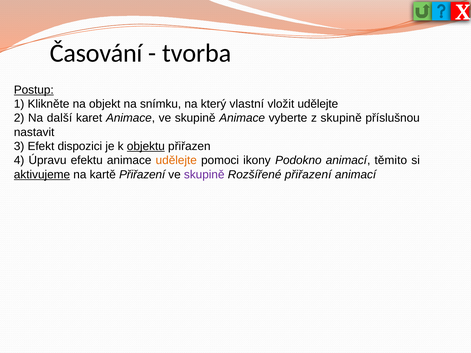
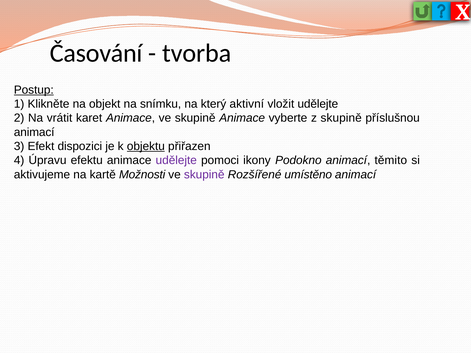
vlastní: vlastní -> aktivní (247, 104)
další: další -> vrátit (60, 118)
nastavit: nastavit -> animací (34, 132)
udělejte colour: orange -> purple (176, 161)
aktivujeme underline: present -> none (42, 175)
kartě Přiřazení: Přiřazení -> Možnosti (142, 175)
Rozšířené přiřazení: přiřazení -> umístěno (308, 175)
